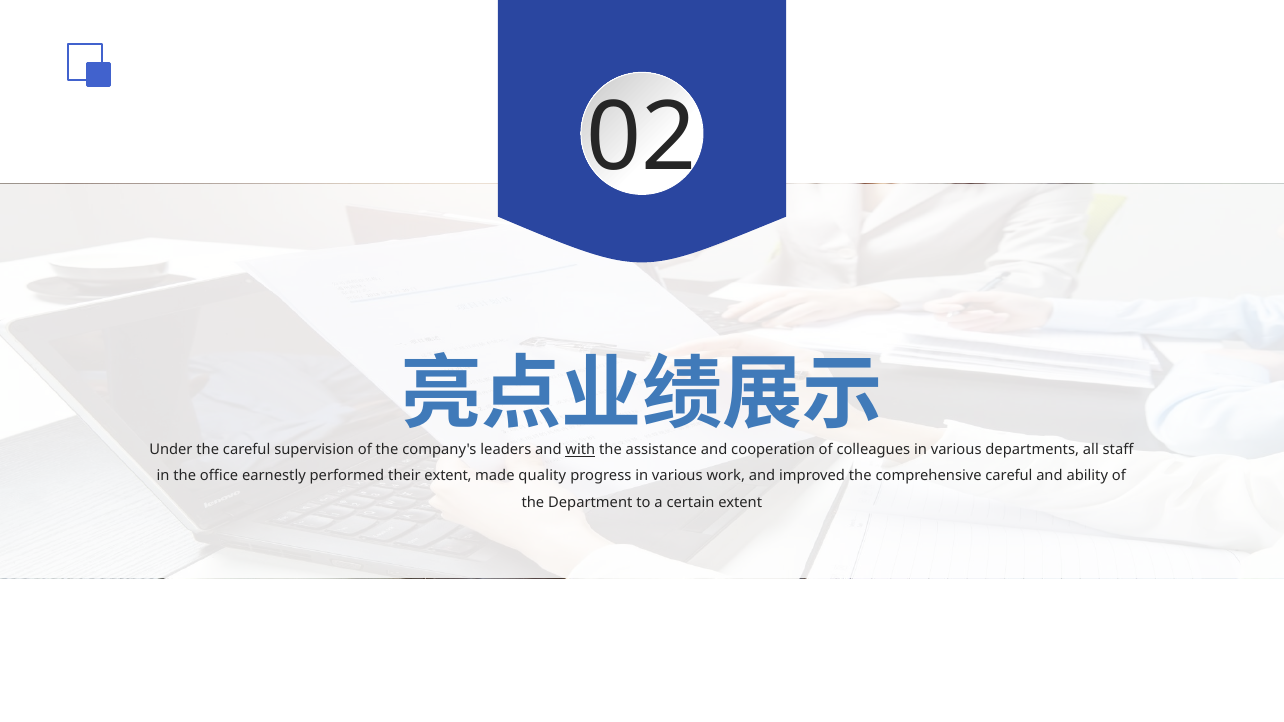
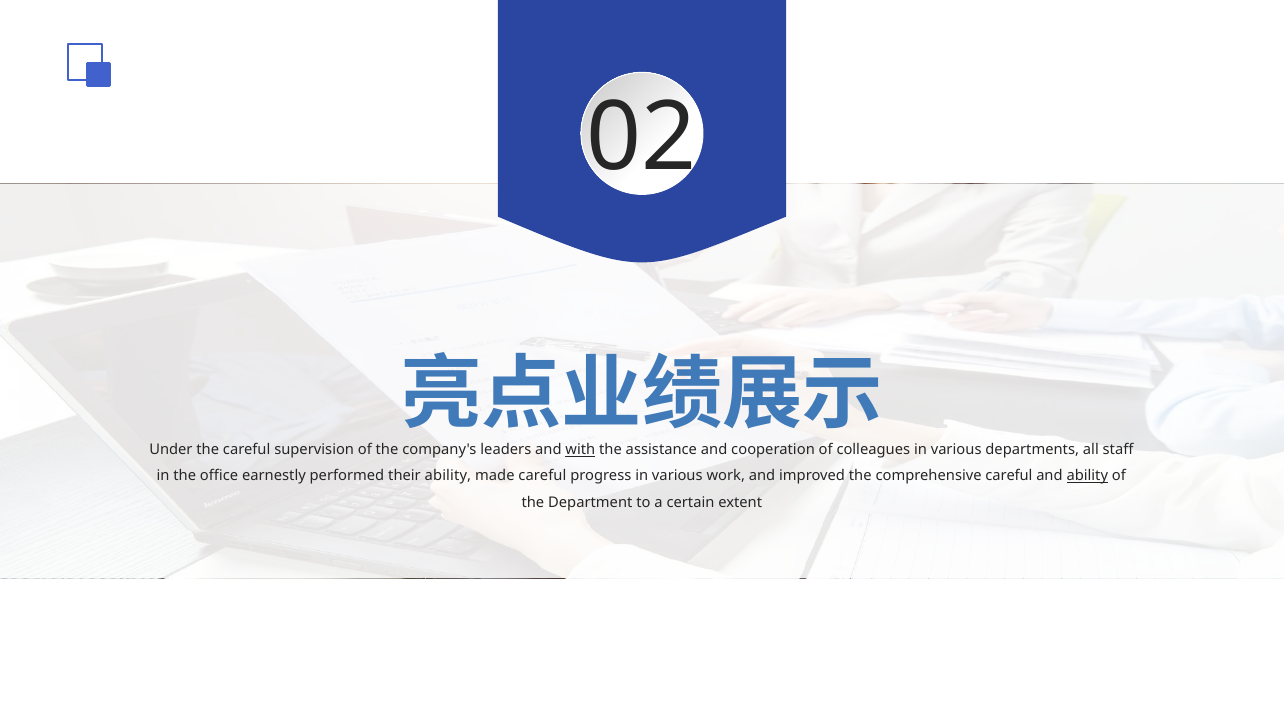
their extent: extent -> ability (448, 476)
made quality: quality -> careful (542, 476)
ability underline: none -> present (1087, 476)
